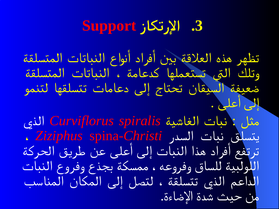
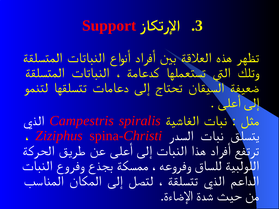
Curviflorus: Curviflorus -> Campestris (82, 121)
